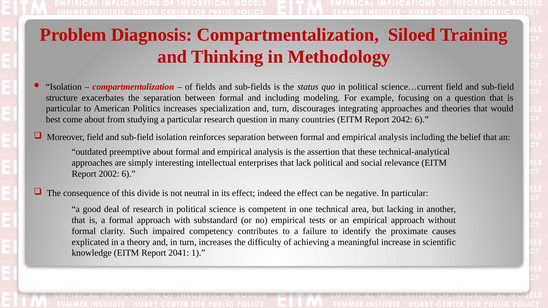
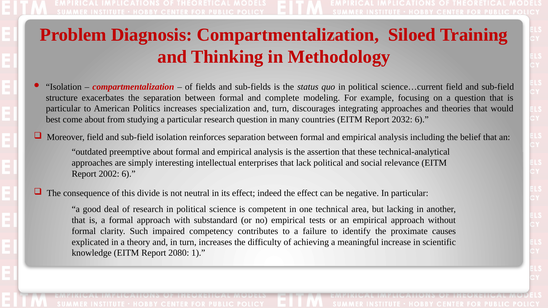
and including: including -> complete (282, 98)
2042: 2042 -> 2032 (402, 120)
2041: 2041 -> 2080 (179, 253)
